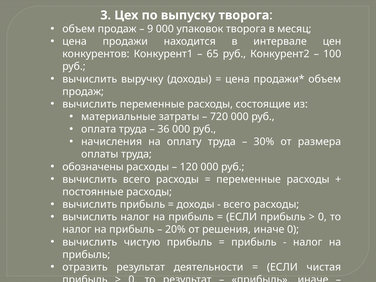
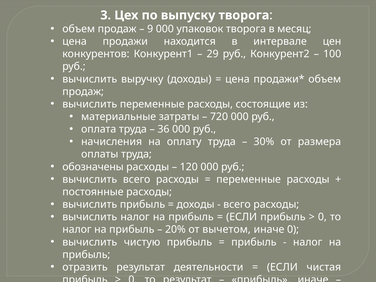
65: 65 -> 29 (213, 54)
решения: решения -> вычетом (227, 230)
